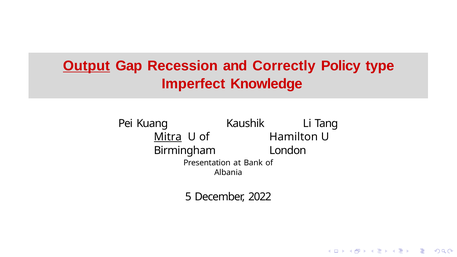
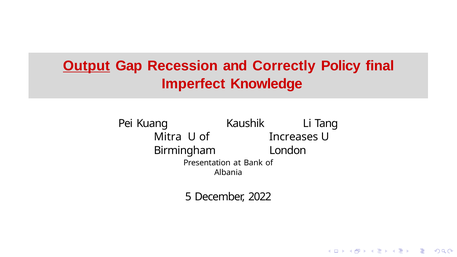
type: type -> final (380, 66)
Mitra underline: present -> none (168, 137)
Hamilton: Hamilton -> Increases (294, 137)
